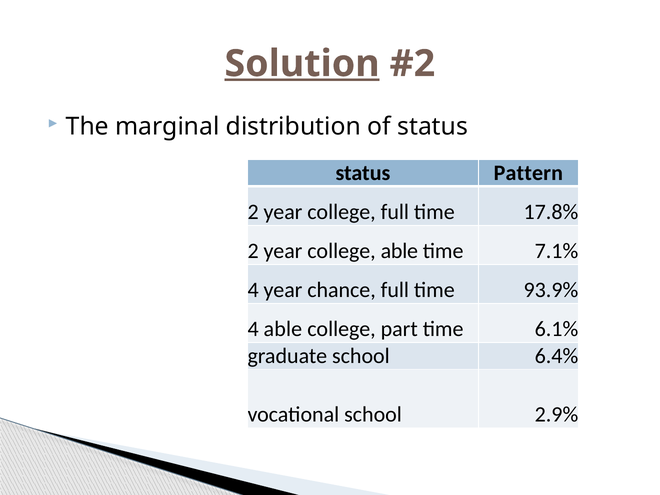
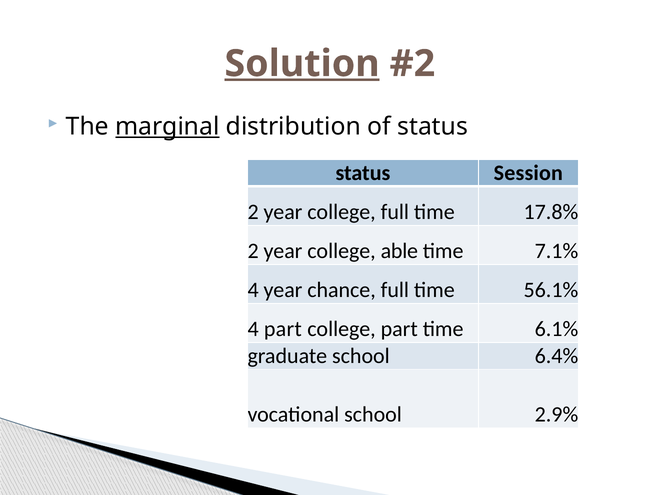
marginal underline: none -> present (167, 127)
Pattern: Pattern -> Session (528, 173)
93.9%: 93.9% -> 56.1% (551, 290)
4 able: able -> part (283, 329)
